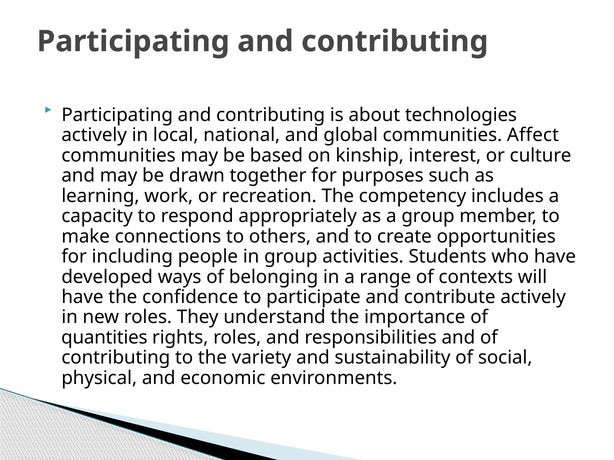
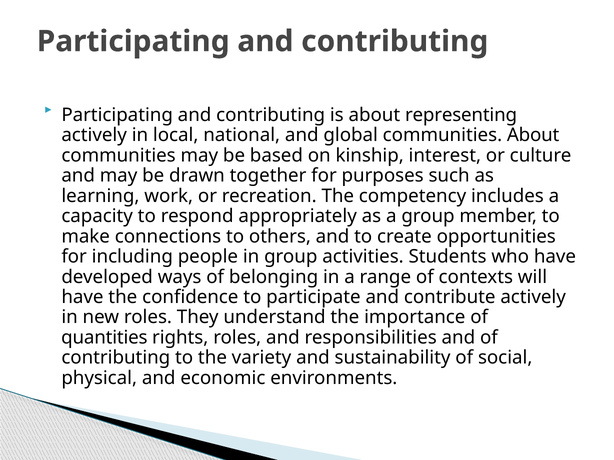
technologies: technologies -> representing (461, 115)
communities Affect: Affect -> About (533, 135)
